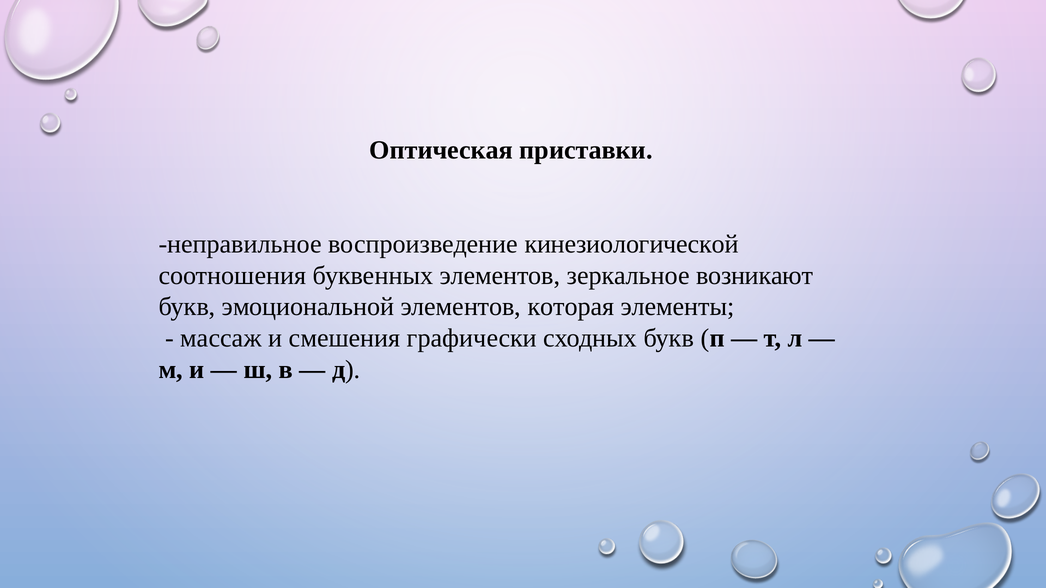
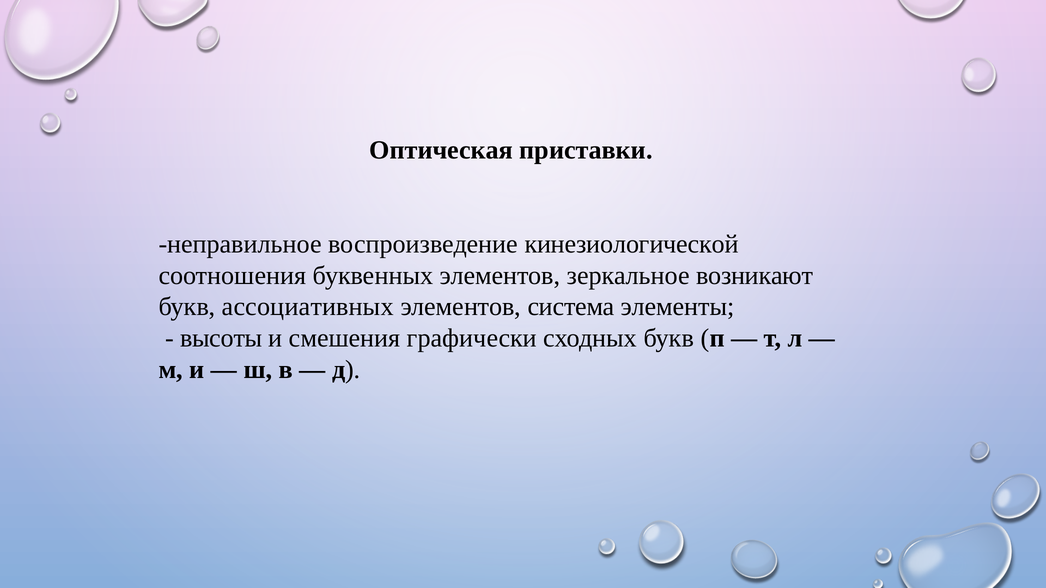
эмоциональной: эмоциональной -> ассоциативных (308, 307)
которая: которая -> система (571, 307)
массаж: массаж -> высоты (221, 338)
